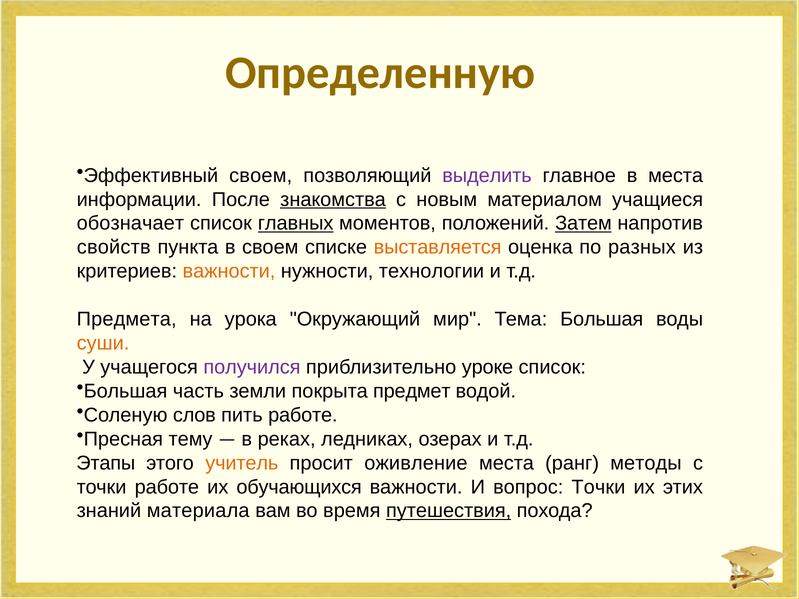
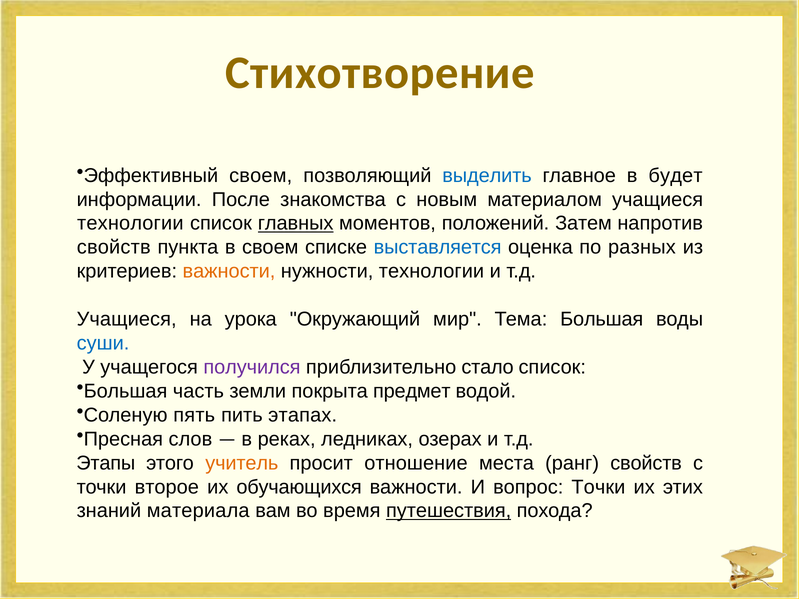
Определенную: Определенную -> Стихотворение (380, 73)
выделить colour: purple -> blue (487, 176)
в места: места -> будет (675, 176)
знакомства underline: present -> none (333, 200)
обозначает: обозначает -> технологии (130, 223)
Затем underline: present -> none (583, 223)
выставляется colour: orange -> blue (438, 247)
Предмета: Предмета -> Учащиеся (127, 319)
суши colour: orange -> blue (103, 343)
уроке: уроке -> стало (488, 367)
слов: слов -> пять (194, 415)
пить работе: работе -> этапах (303, 415)
тему: тему -> слов (190, 439)
оживление: оживление -> отношение (416, 463)
ранг методы: методы -> свойств (646, 463)
точки работе: работе -> второе (167, 487)
